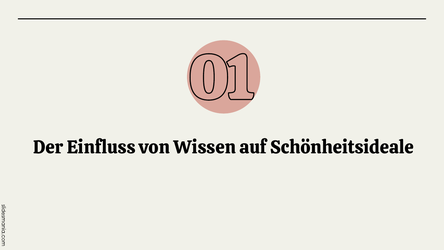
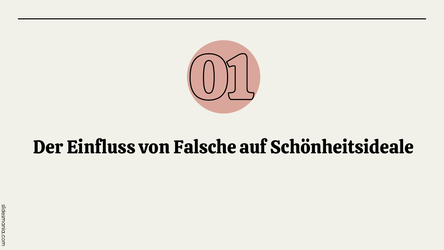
Wissen: Wissen -> Falsche (205, 147)
